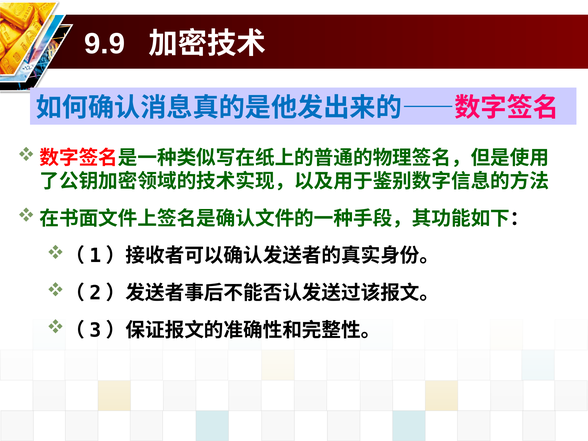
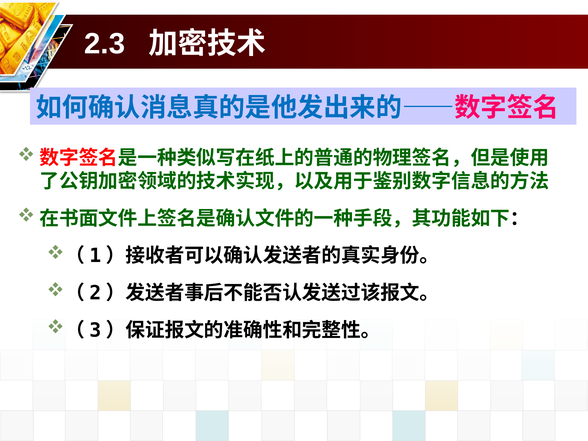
9.9: 9.9 -> 2.3 (105, 44)
